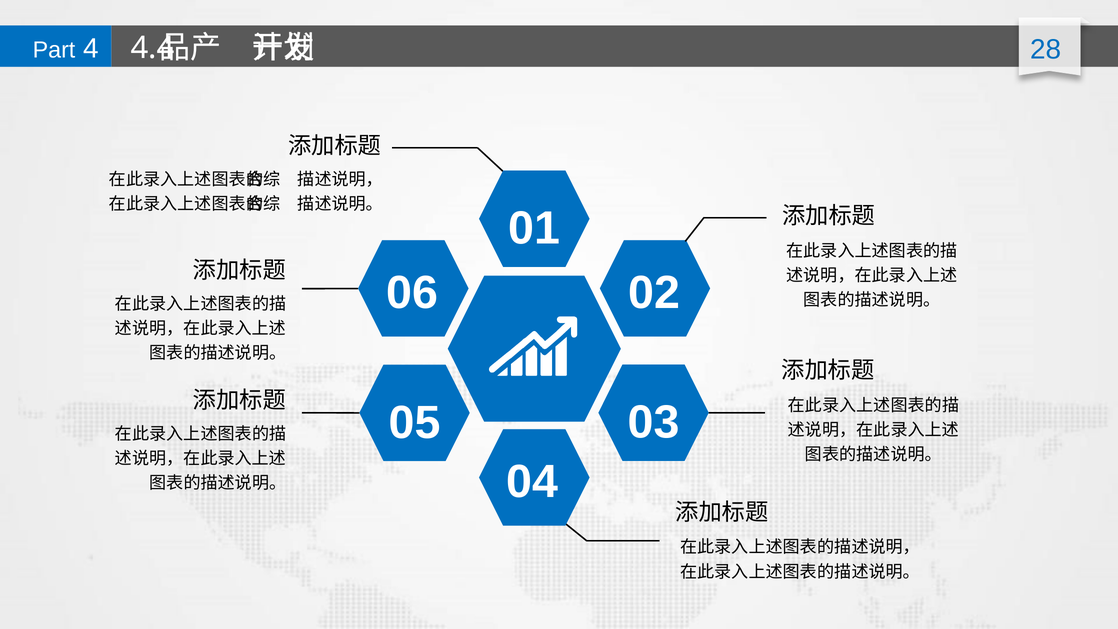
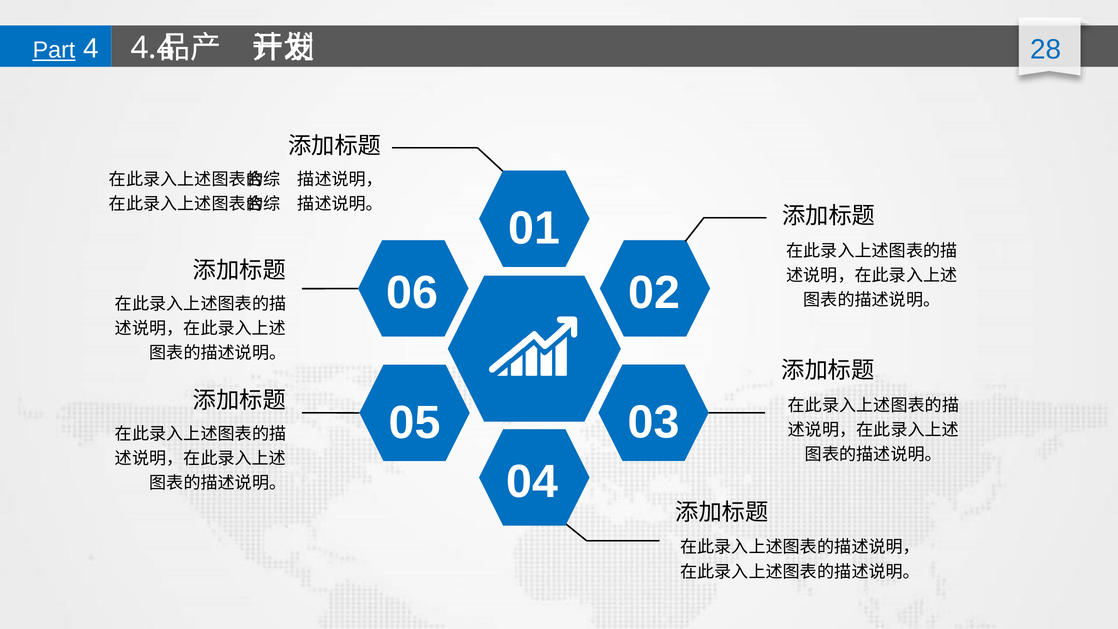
Part underline: none -> present (54, 50)
